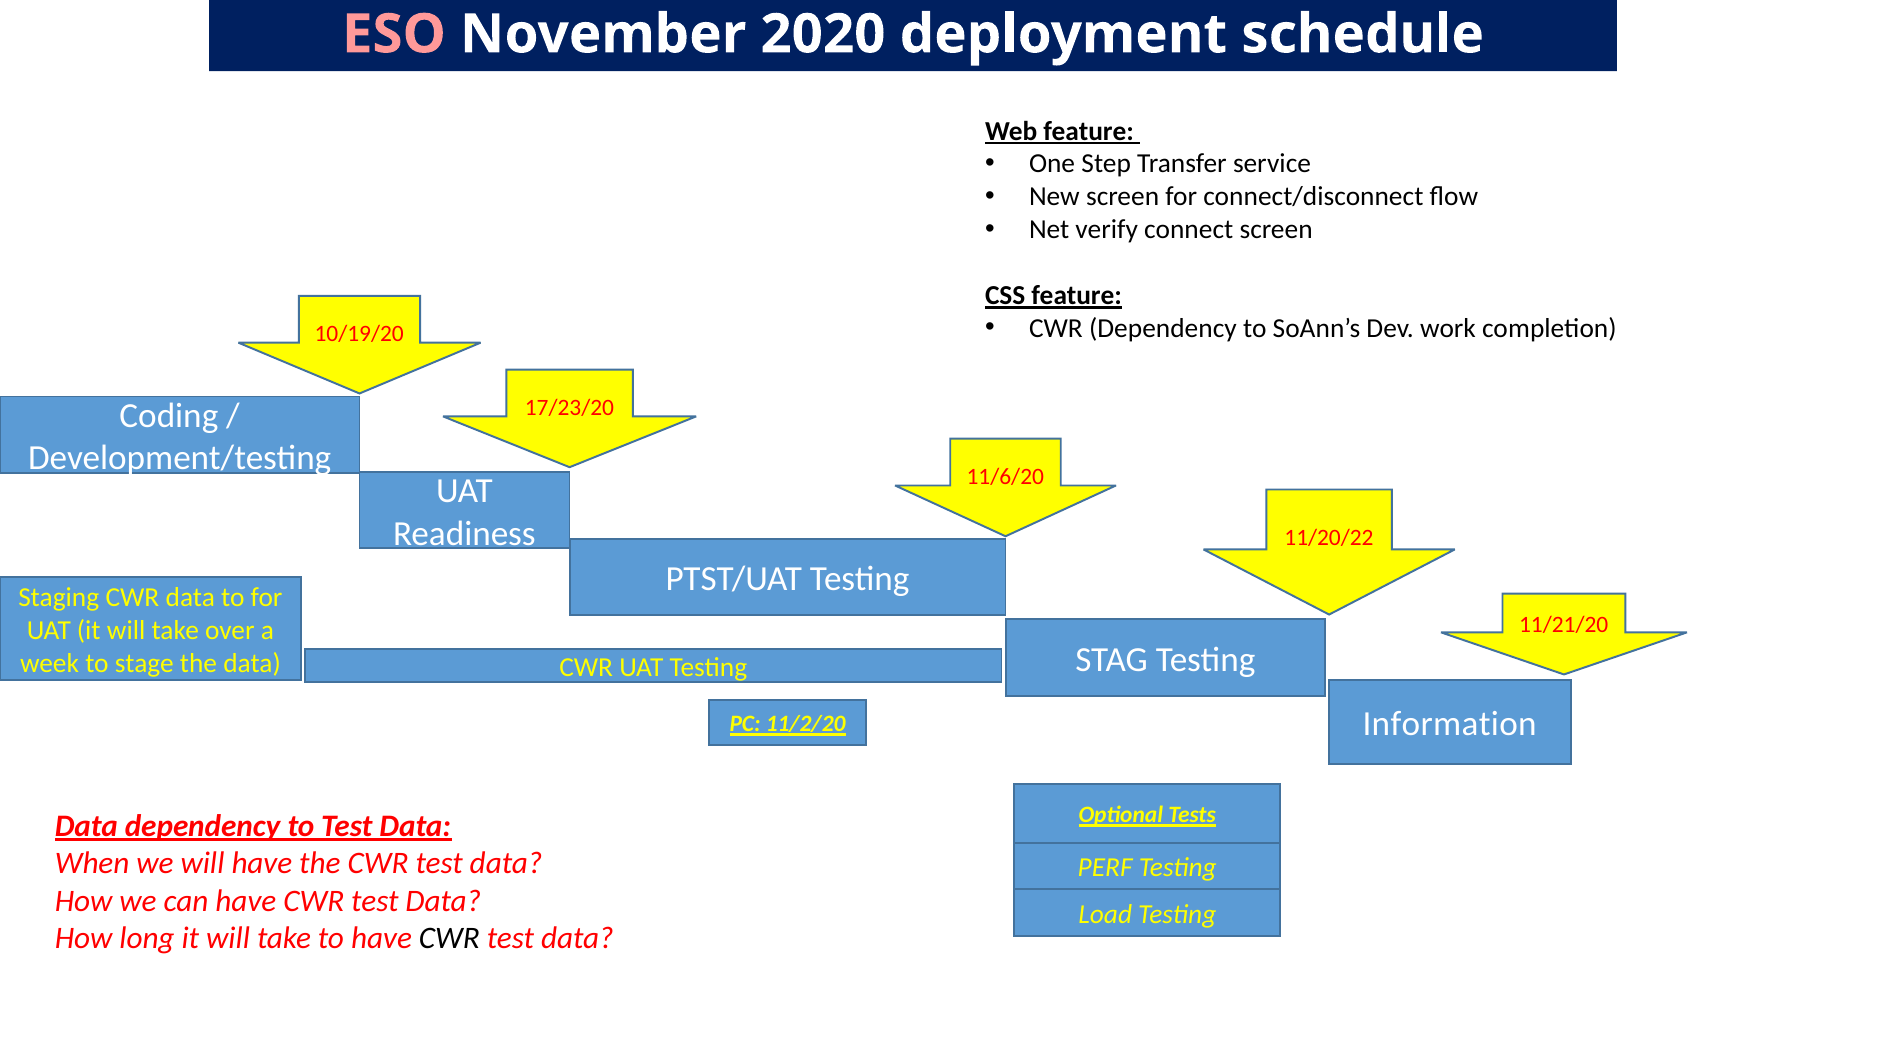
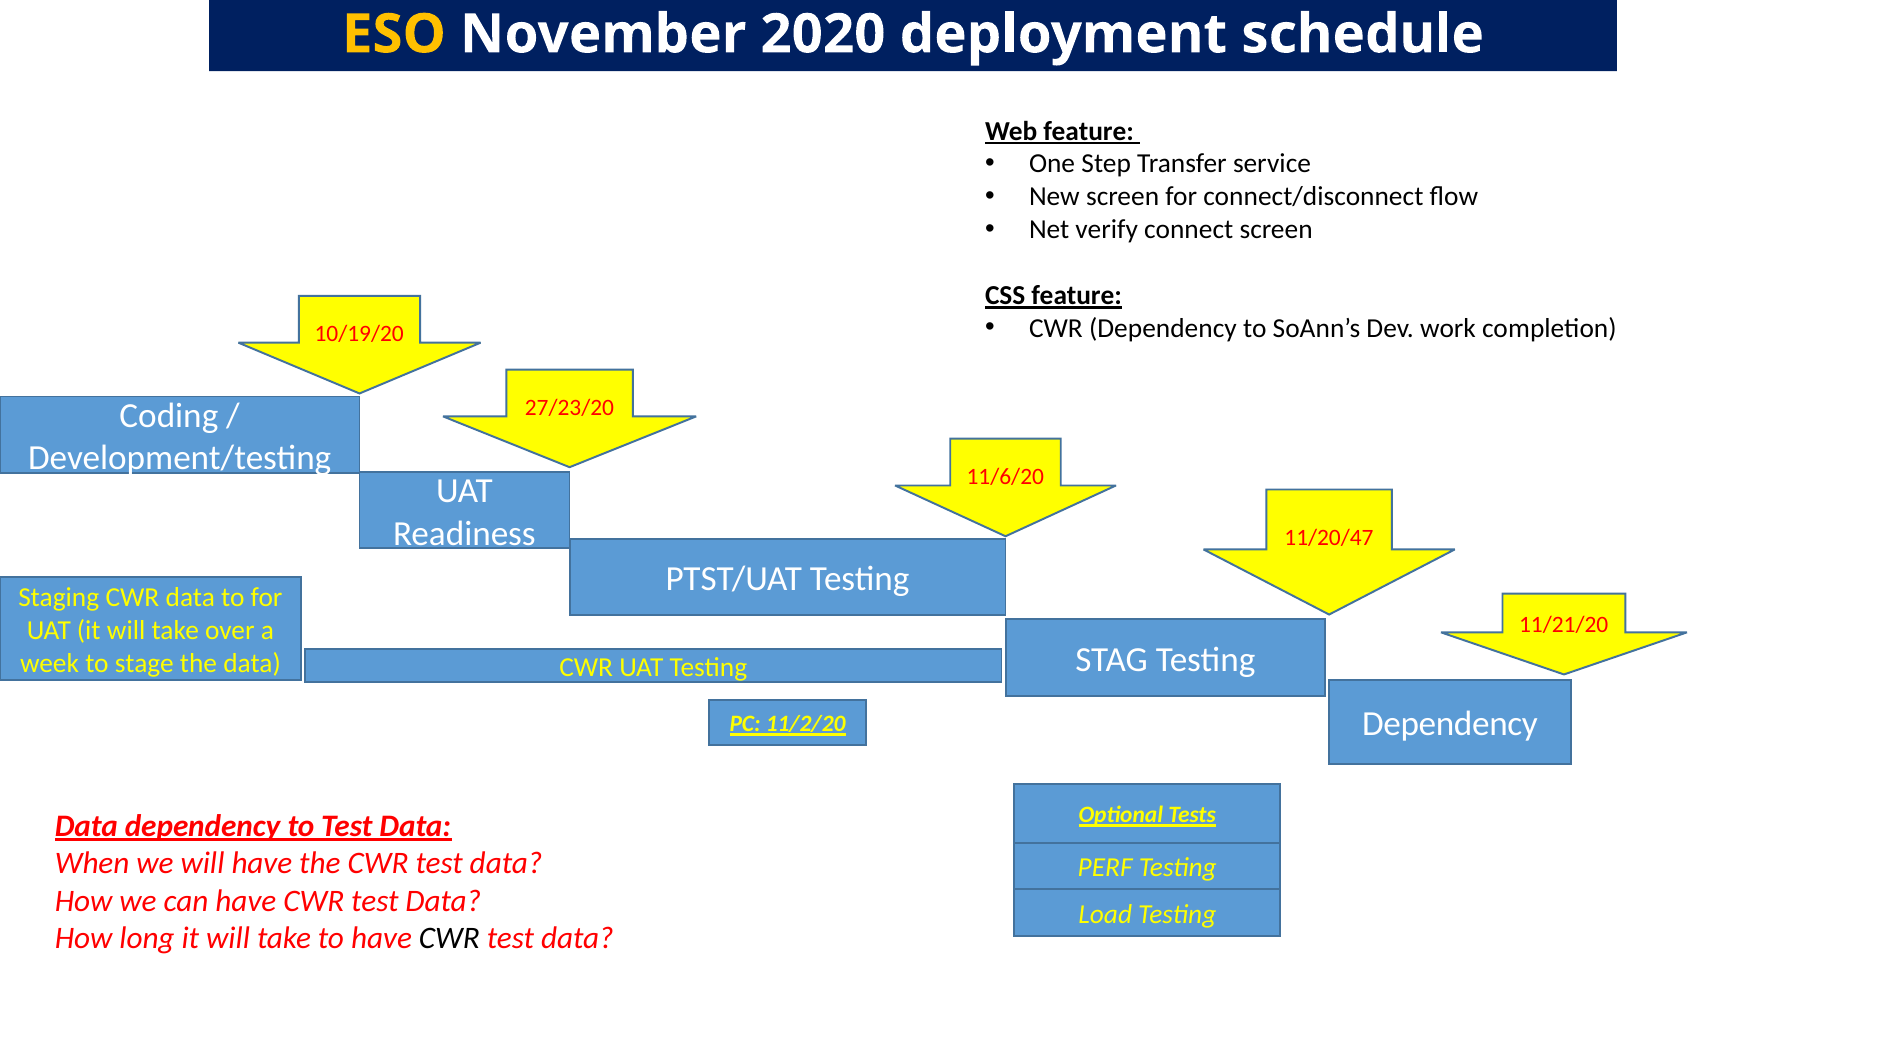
ESO colour: pink -> yellow (394, 34)
17/23/20: 17/23/20 -> 27/23/20 (569, 407)
11/20/22: 11/20/22 -> 11/20/47 (1329, 537)
Information: Information -> Dependency (1450, 724)
